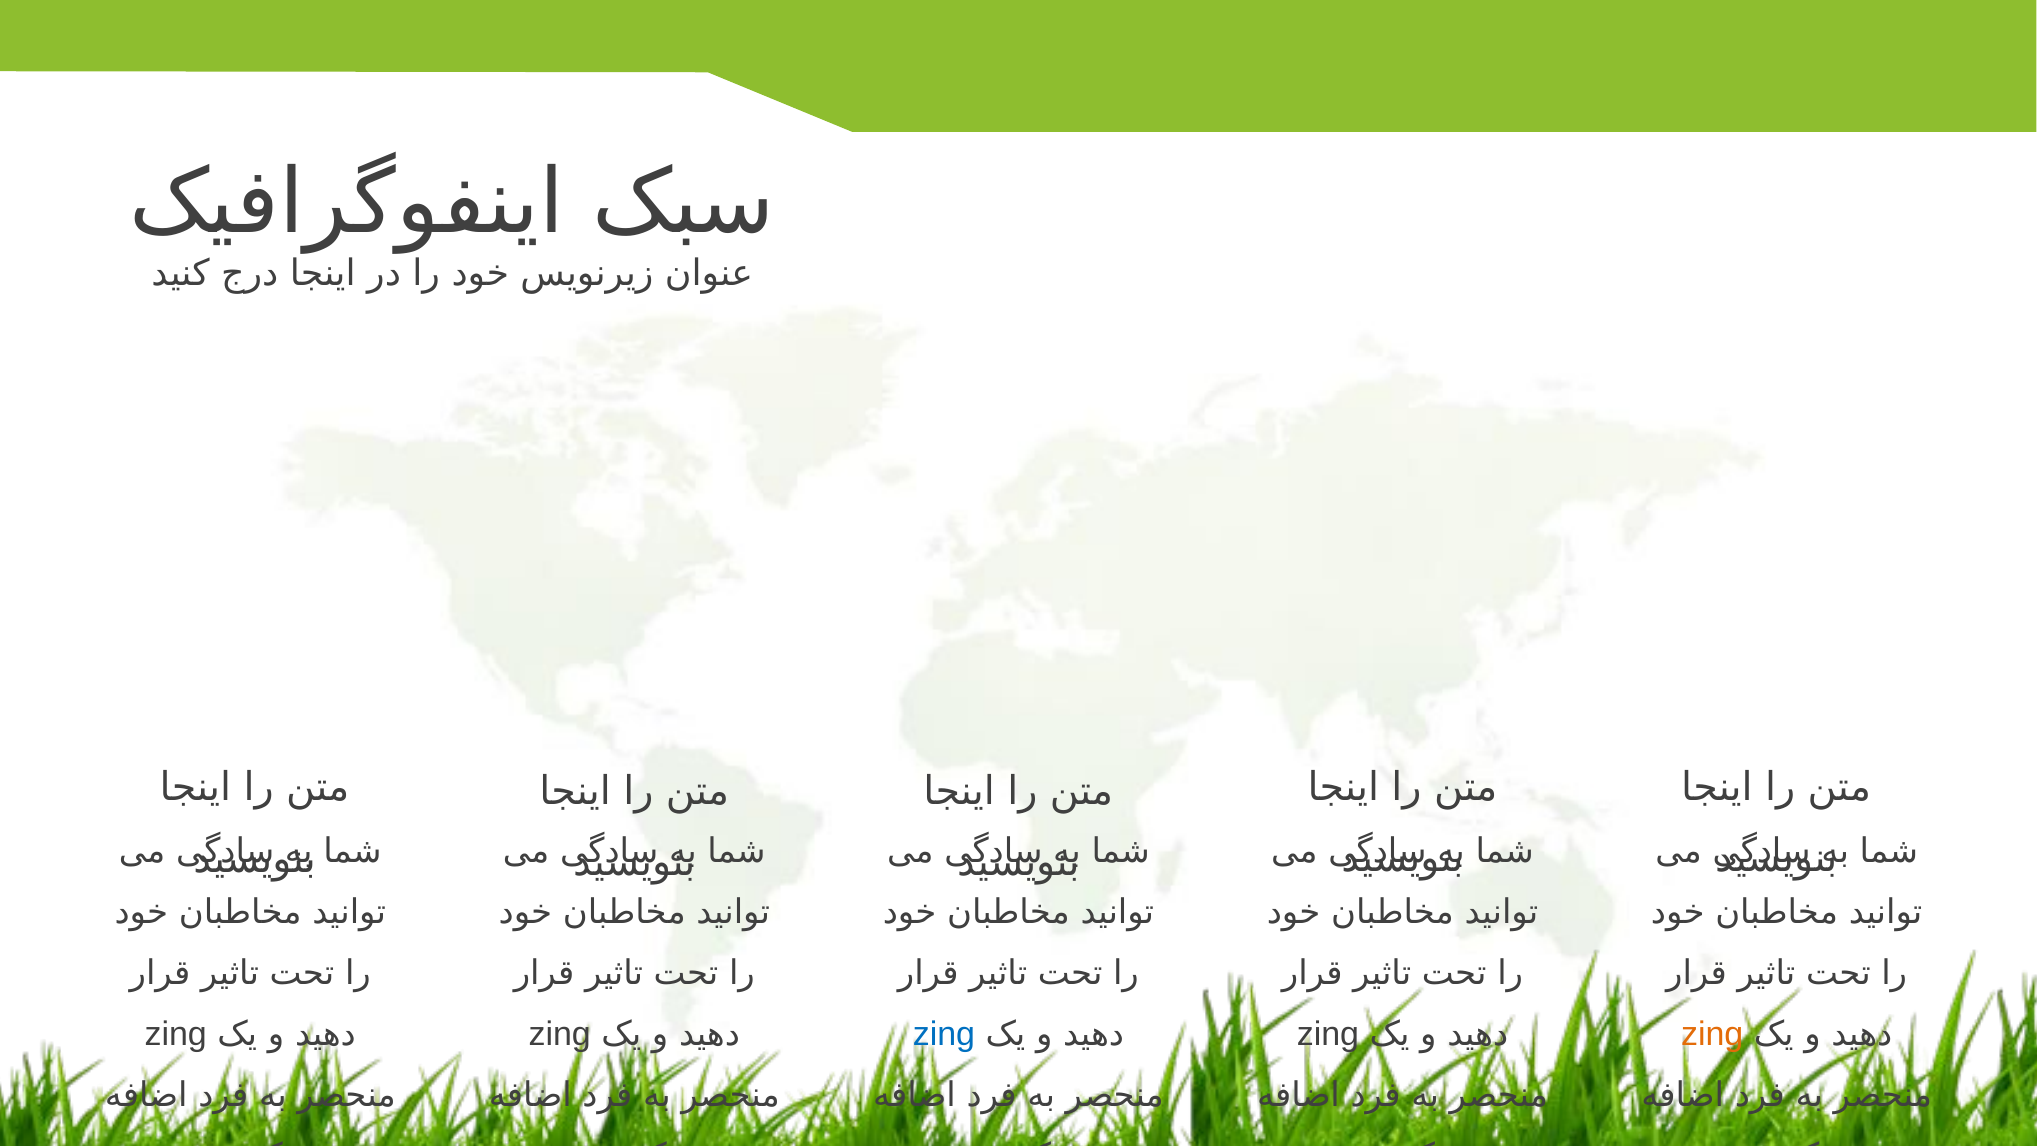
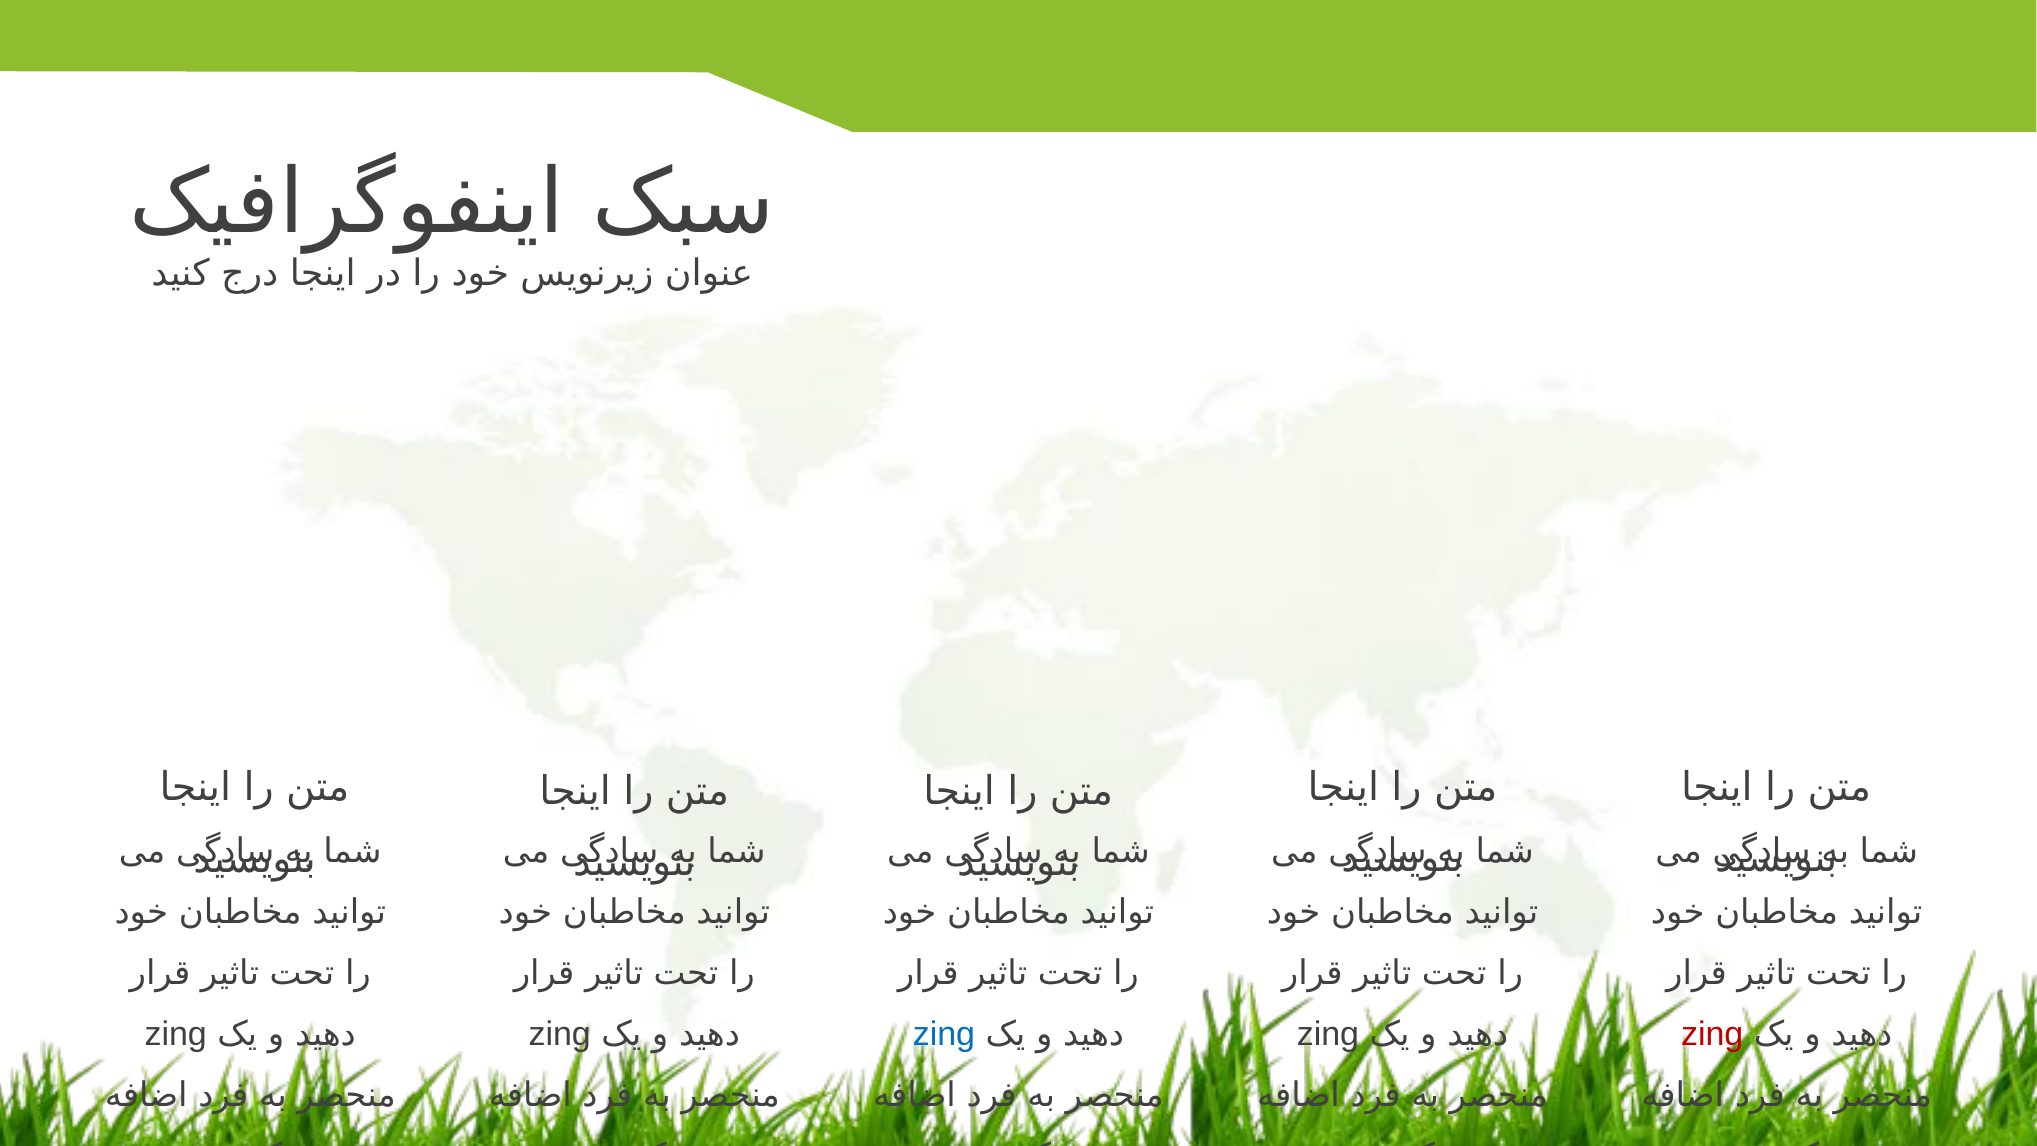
zing colour: orange -> red (1712, 1034)
